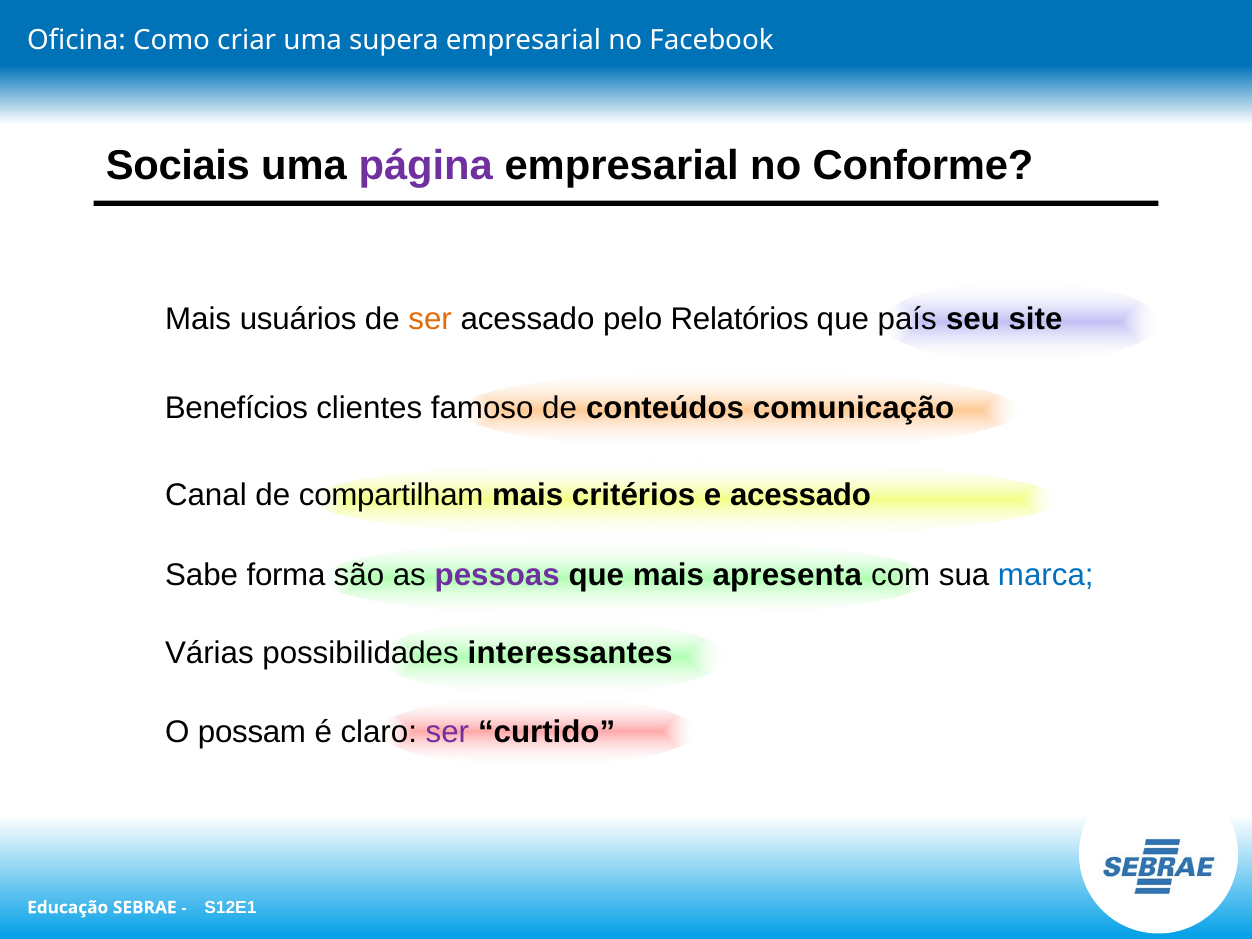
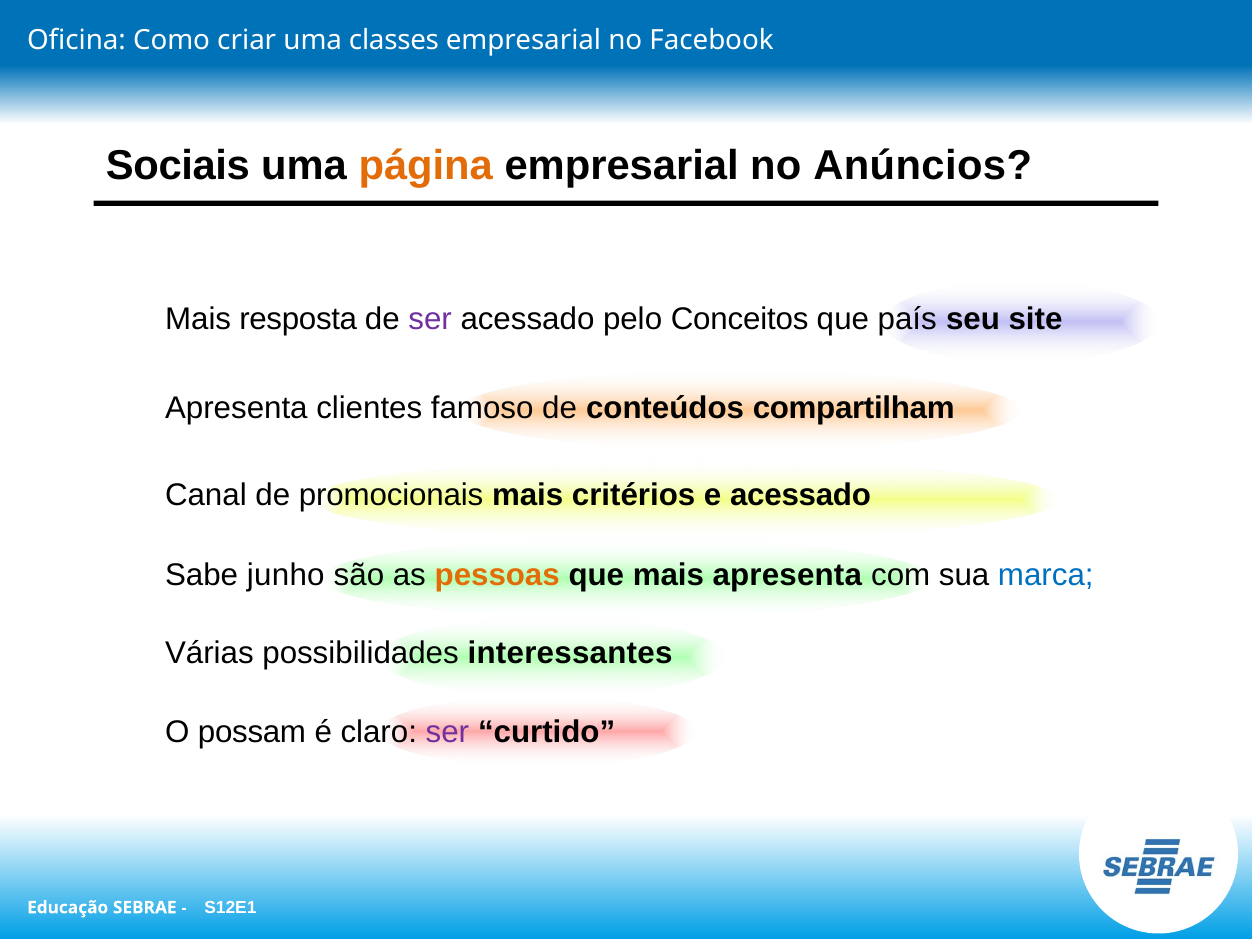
supera: supera -> classes (394, 41)
página colour: purple -> orange (426, 166)
Conforme: Conforme -> Anúncios (923, 166)
usuários: usuários -> resposta (298, 319)
ser colour: orange -> purple (430, 319)
Relatórios: Relatórios -> Conceitos (740, 319)
Benefícios: Benefícios -> Apresenta (236, 408)
comunicação: comunicação -> compartilham (854, 408)
compartilham: compartilham -> promocionais (391, 495)
forma: forma -> junho (286, 575)
pessoas colour: purple -> orange (497, 575)
